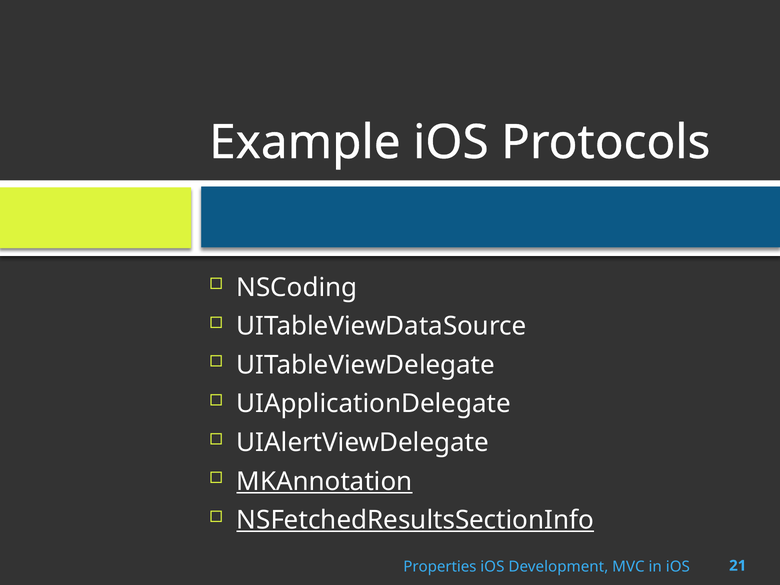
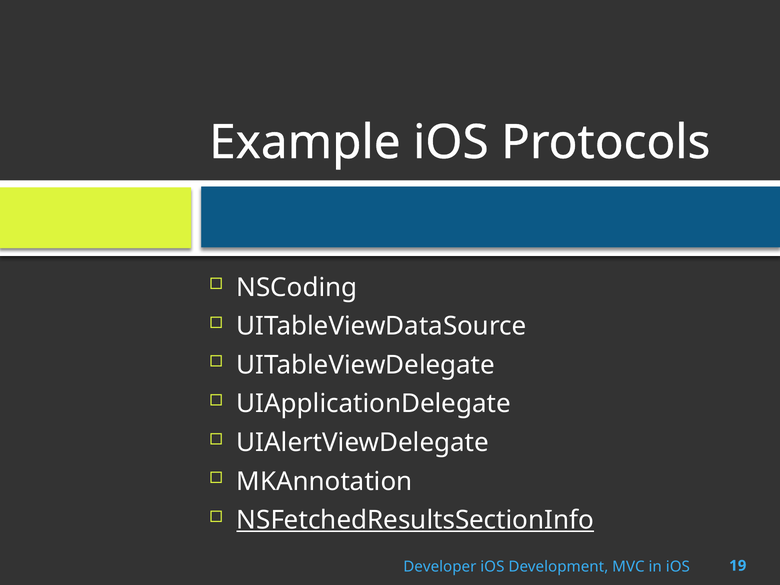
MKAnnotation underline: present -> none (324, 481)
Properties: Properties -> Developer (440, 567)
21: 21 -> 19 (738, 566)
